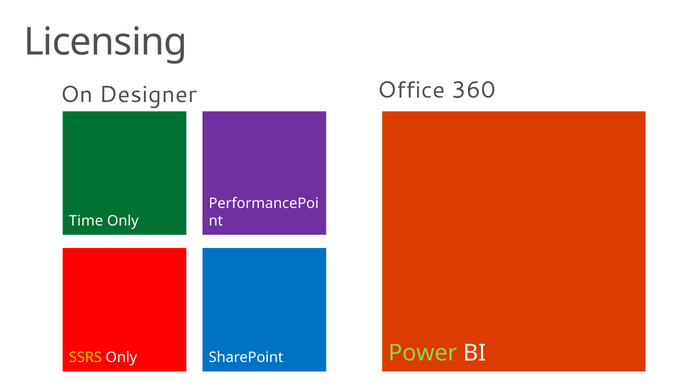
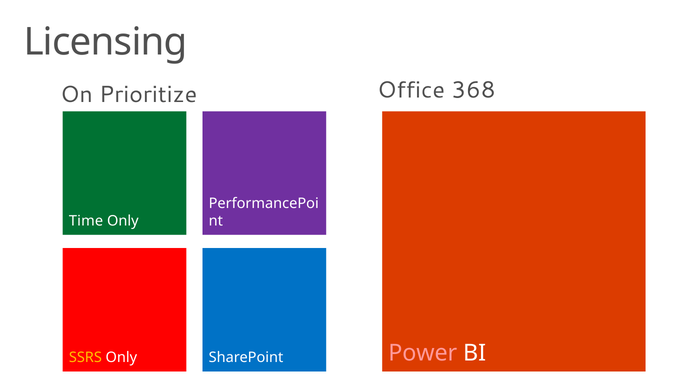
Designer: Designer -> Prioritize (148, 95)
360: 360 -> 368 (473, 90)
Power colour: light green -> pink (423, 353)
